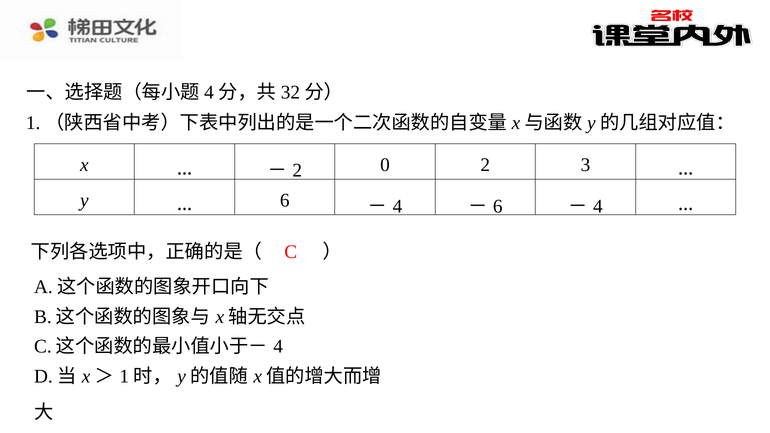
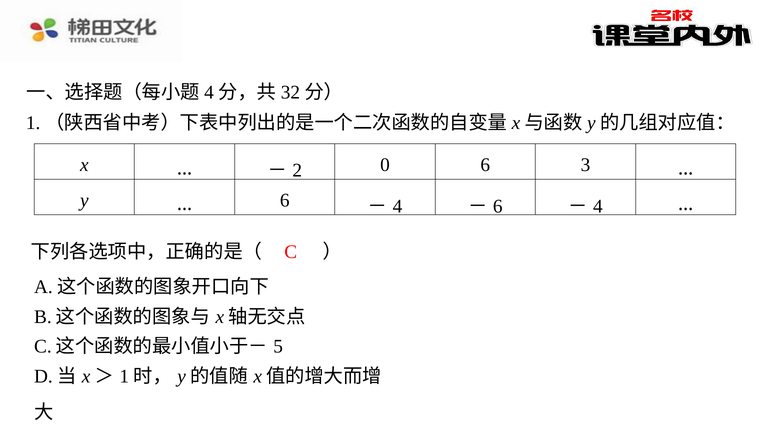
0 2: 2 -> 6 (485, 165)
4: 4 -> 5 (278, 347)
